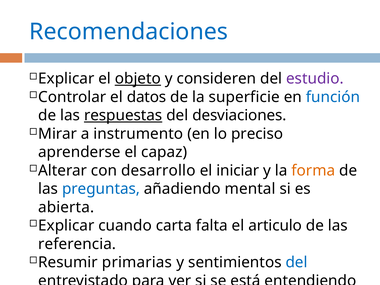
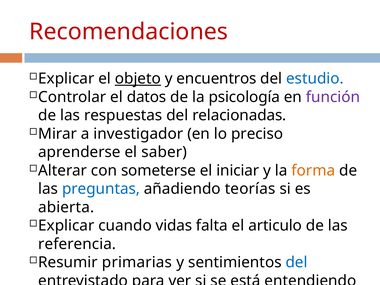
Recomendaciones colour: blue -> red (129, 32)
consideren: consideren -> encuentros (216, 79)
estudio colour: purple -> blue (315, 79)
superficie: superficie -> psicología (244, 97)
función colour: blue -> purple (333, 97)
respuestas underline: present -> none (123, 115)
desviaciones: desviaciones -> relacionadas (239, 115)
instrumento: instrumento -> investigador (138, 134)
capaz: capaz -> saber (164, 152)
desarrollo: desarrollo -> someterse (158, 170)
mental: mental -> teorías (250, 189)
carta: carta -> vidas (174, 226)
